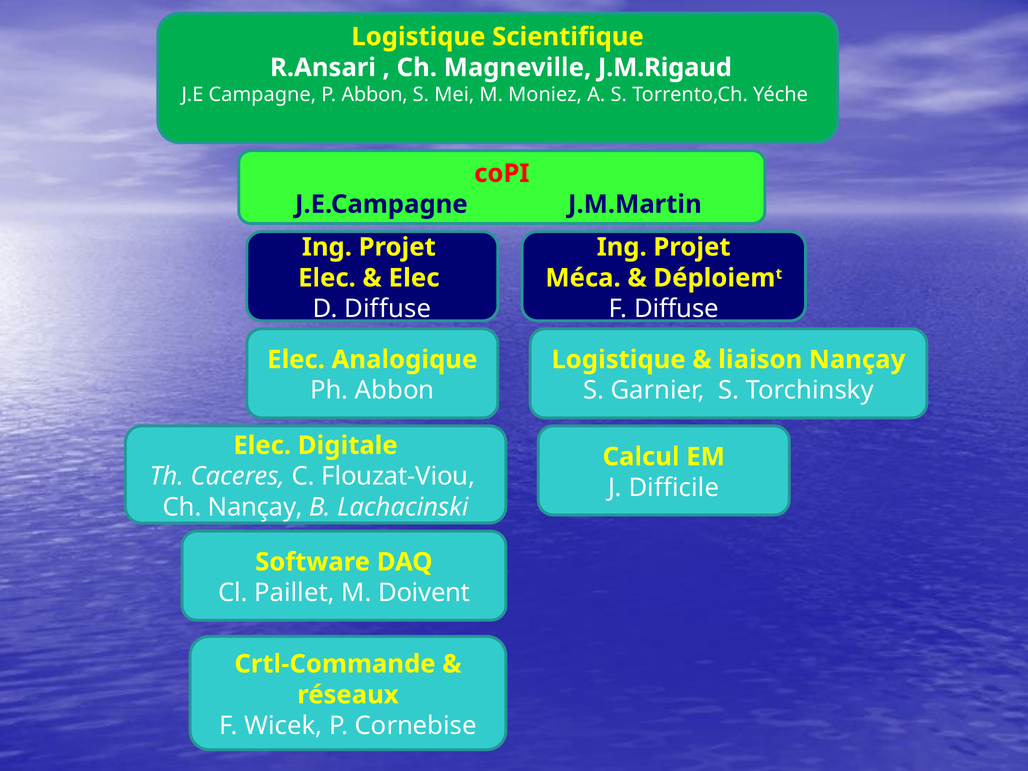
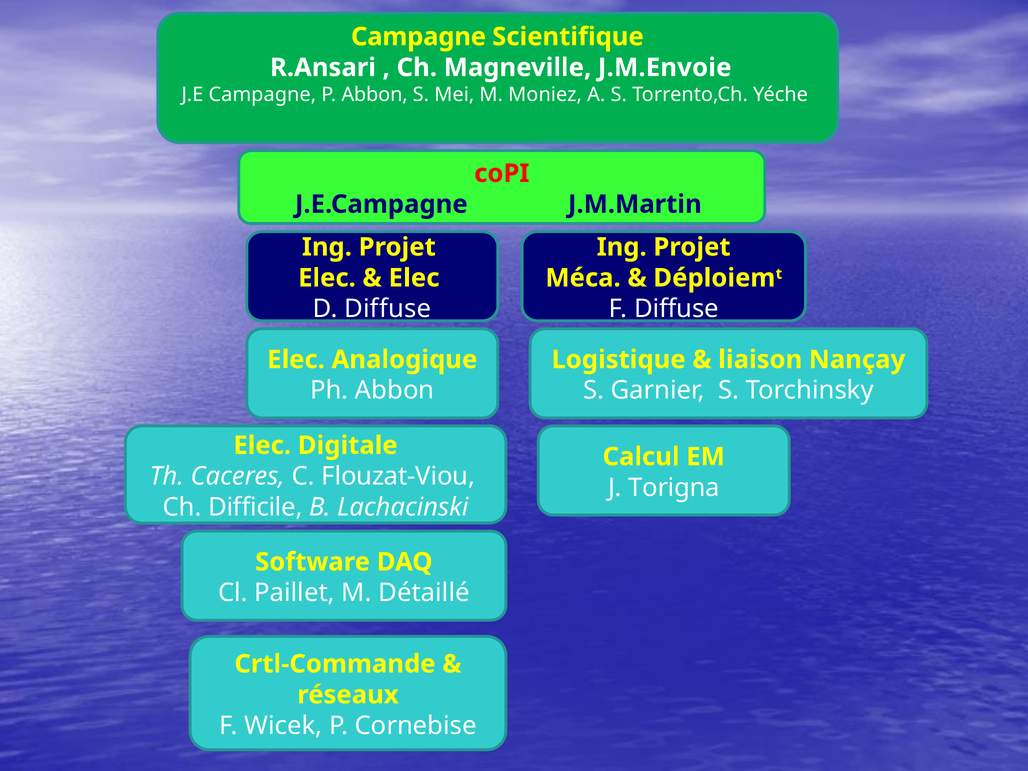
Logistique: Logistique -> Campagne (419, 37)
J.M.Rigaud: J.M.Rigaud -> J.M.Envoie (665, 68)
Difficile: Difficile -> Torigna (674, 488)
Ch Nançay: Nançay -> Difficile (255, 507)
Doivent: Doivent -> Détaillé (424, 593)
